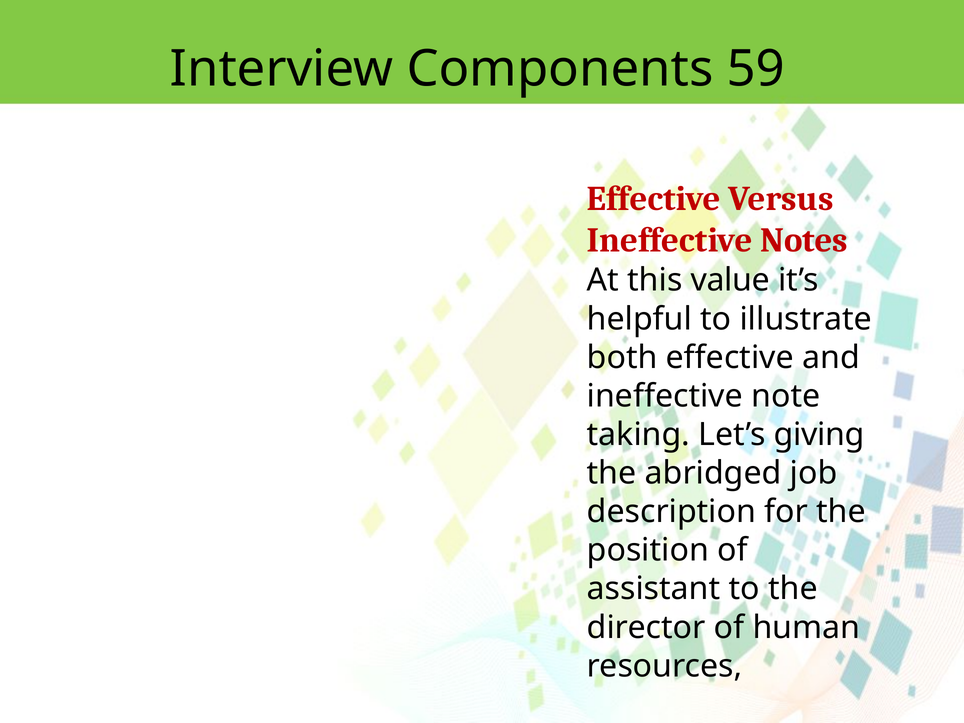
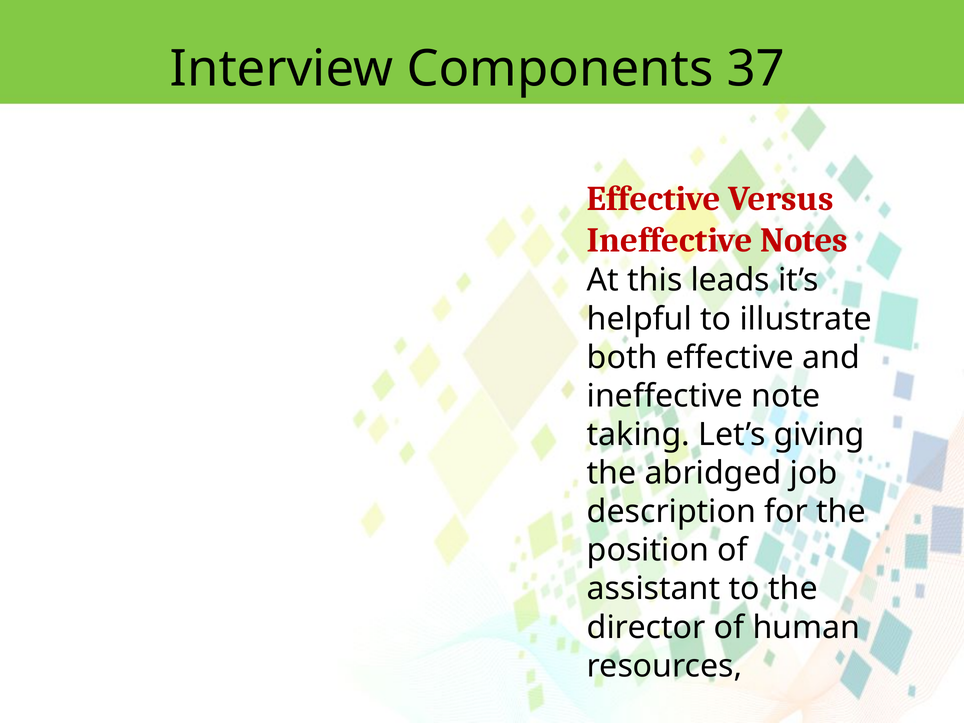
59: 59 -> 37 (756, 69)
value: value -> leads (730, 280)
